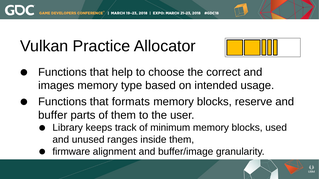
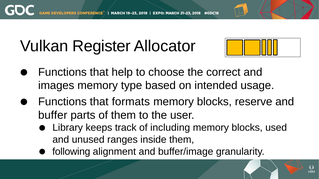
Practice: Practice -> Register (102, 46)
minimum: minimum -> including (170, 128)
firmware: firmware -> following (71, 152)
